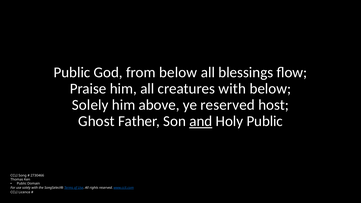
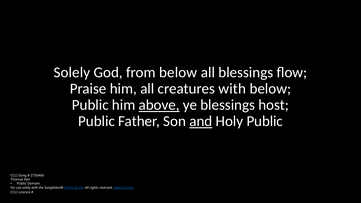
Public: Public -> Solely (72, 73)
Solely: Solely -> Public (90, 105)
above underline: none -> present (159, 105)
ye reserved: reserved -> blessings (228, 105)
Ghost: Ghost -> Public (97, 121)
